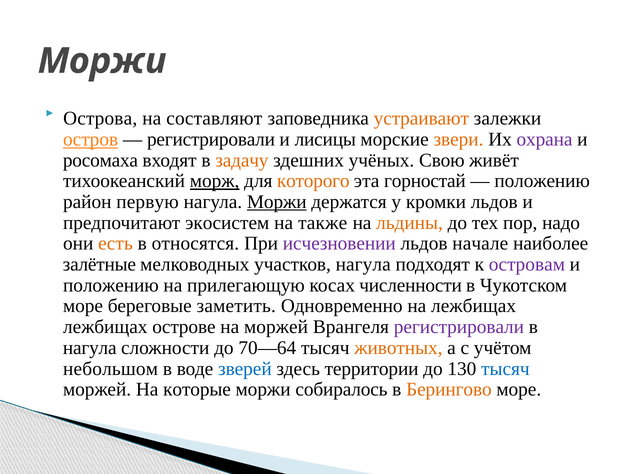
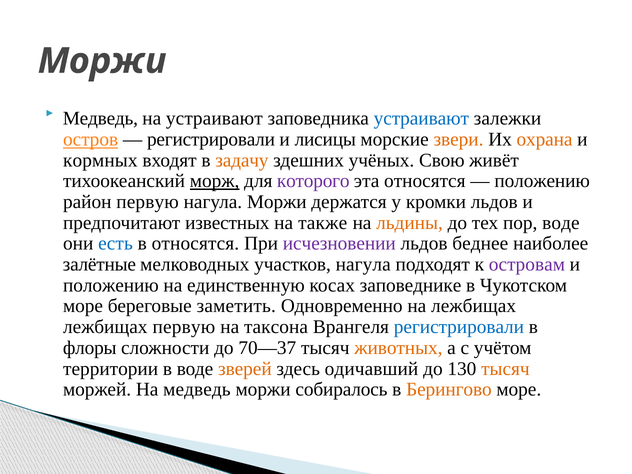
Острова: Острова -> Медведь (100, 118)
на составляют: составляют -> устраивают (214, 118)
устраивают colour: orange -> blue (421, 118)
охрана colour: purple -> orange (545, 139)
росомаха: росомаха -> кормных (100, 160)
которого colour: orange -> purple (313, 181)
эта горностай: горностай -> относятся (425, 181)
Моржи underline: present -> none (277, 202)
экосистем: экосистем -> известных (227, 223)
пор надо: надо -> воде (561, 223)
есть colour: orange -> blue (115, 244)
начале: начале -> беднее (480, 244)
прилегающую: прилегающую -> единственную (246, 285)
численности: численности -> заповеднике (411, 285)
лежбищах острове: острове -> первую (184, 327)
на моржей: моржей -> таксона (276, 327)
регистрировали colour: purple -> blue (459, 327)
нагула: нагула -> флоры (90, 348)
70—64: 70—64 -> 70—37 (267, 348)
небольшом: небольшом -> территории (111, 369)
зверей colour: blue -> orange (245, 369)
территории: территории -> одичавший (371, 369)
тысяч colour: blue -> orange (505, 369)
На которые: которые -> медведь (197, 389)
